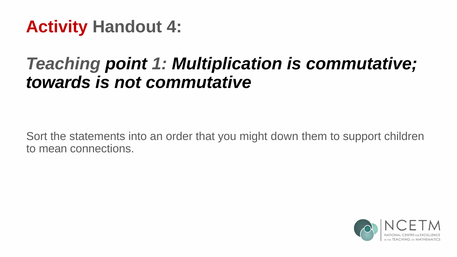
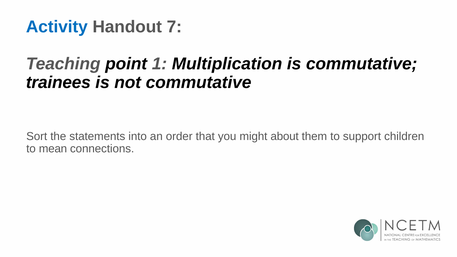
Activity colour: red -> blue (57, 27)
4: 4 -> 7 (174, 27)
towards: towards -> trainees (58, 83)
down: down -> about (285, 136)
